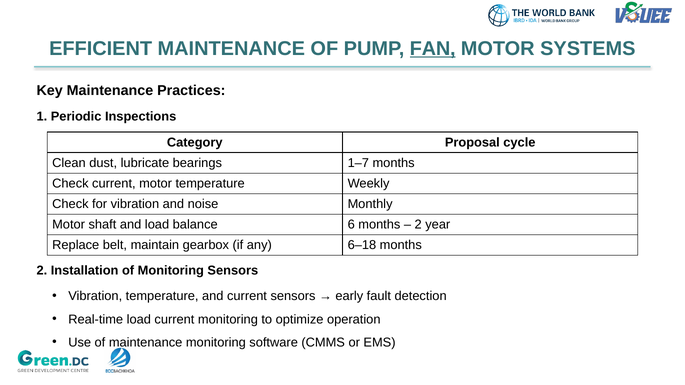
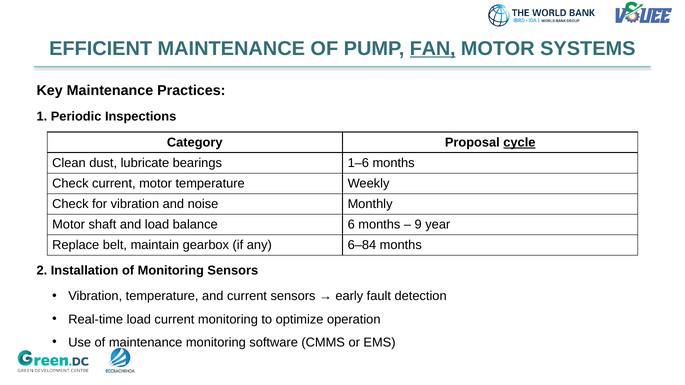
cycle underline: none -> present (519, 143)
1–7: 1–7 -> 1–6 (358, 163)
2: 2 -> 9 (418, 225)
6–18: 6–18 -> 6–84 (362, 245)
